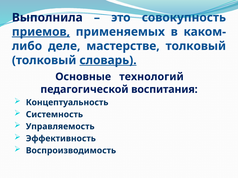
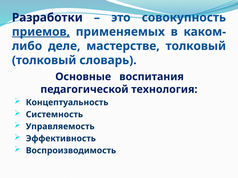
Выполнила: Выполнила -> Разработки (47, 18)
словарь underline: present -> none (108, 60)
технологий: технологий -> воспитания (152, 77)
воспитания: воспитания -> технология (164, 90)
